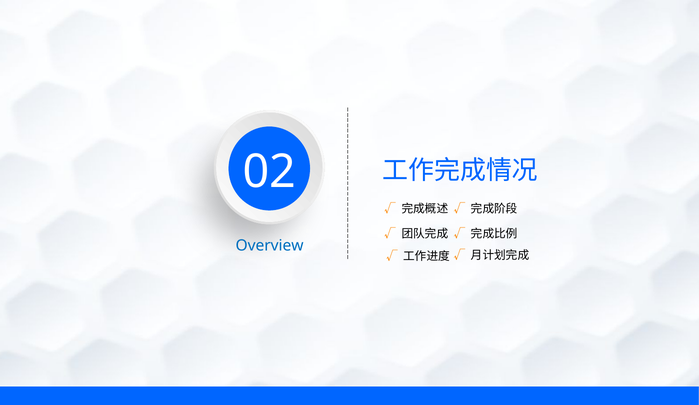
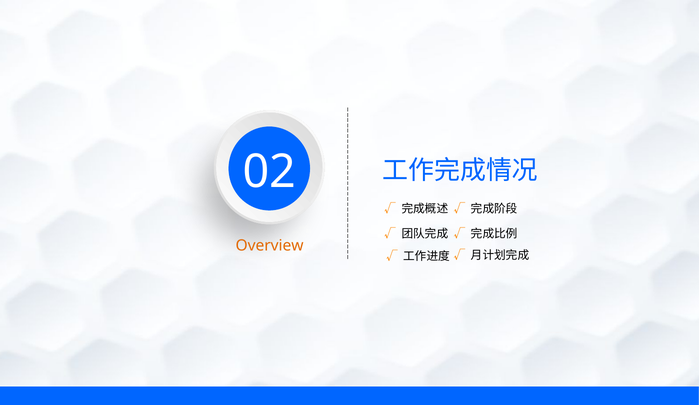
Overview colour: blue -> orange (270, 245)
